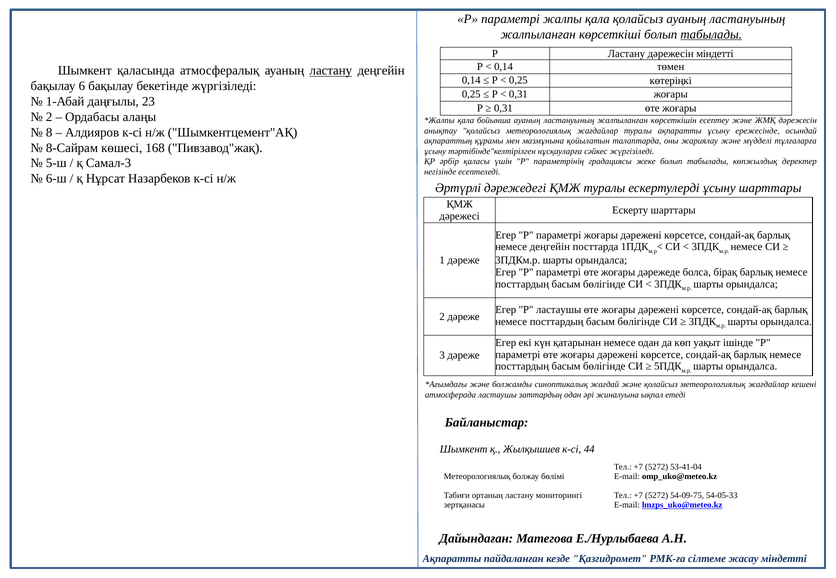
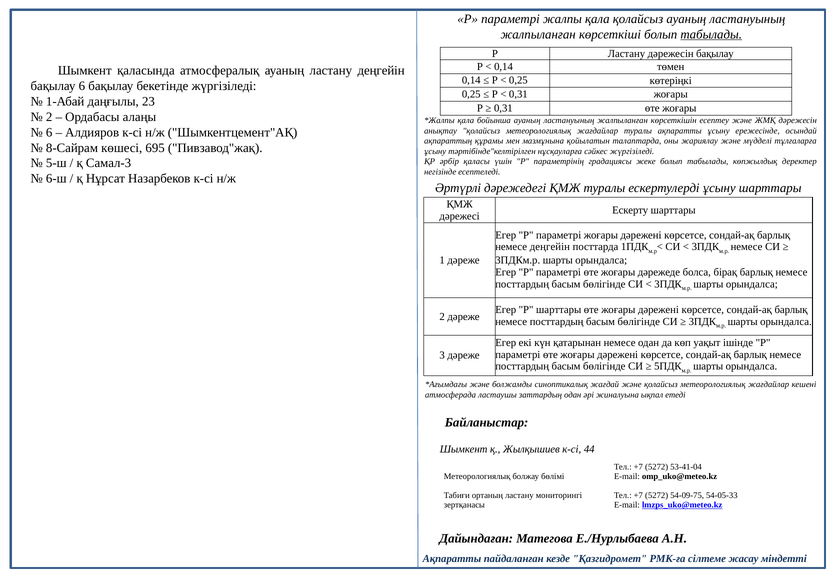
дәрежесін міндетті: міндетті -> бақылау (715, 54)
ластану underline: present -> none (331, 71)
8: 8 -> 6 (49, 133)
168: 168 -> 695 (155, 148)
Р ластаушы: ластаушы -> шарттары (559, 310)
